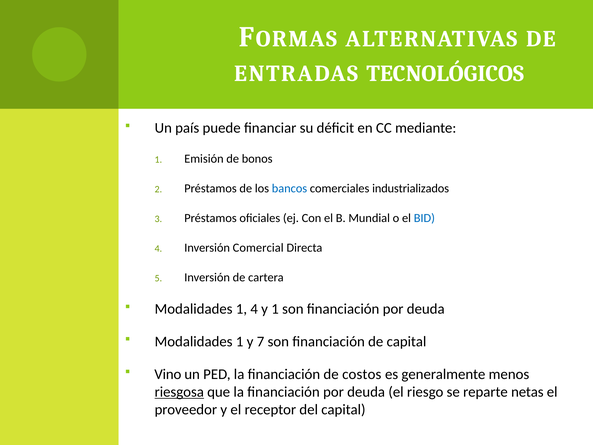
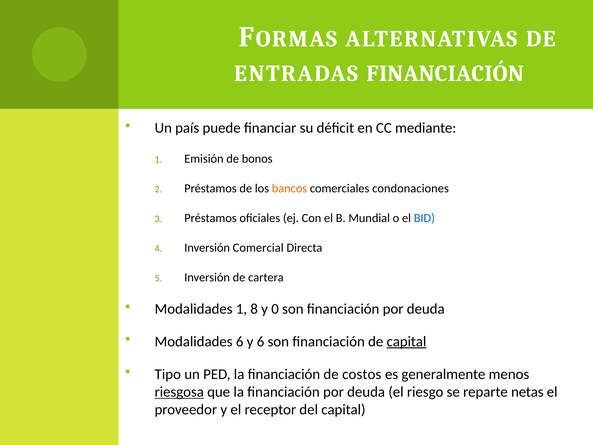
ENTRADAS TECNOLÓGICOS: TECNOLÓGICOS -> FINANCIACIÓN (445, 74)
bancos colour: blue -> orange (289, 188)
industrializados: industrializados -> condonaciones (411, 188)
1 4: 4 -> 8 (254, 309)
y 1: 1 -> 0 (275, 309)
1: 1 -> 6 (240, 341)
y 7: 7 -> 6 (261, 341)
capital underline: none -> present (406, 341)
Vino: Vino -> Tipo (168, 374)
